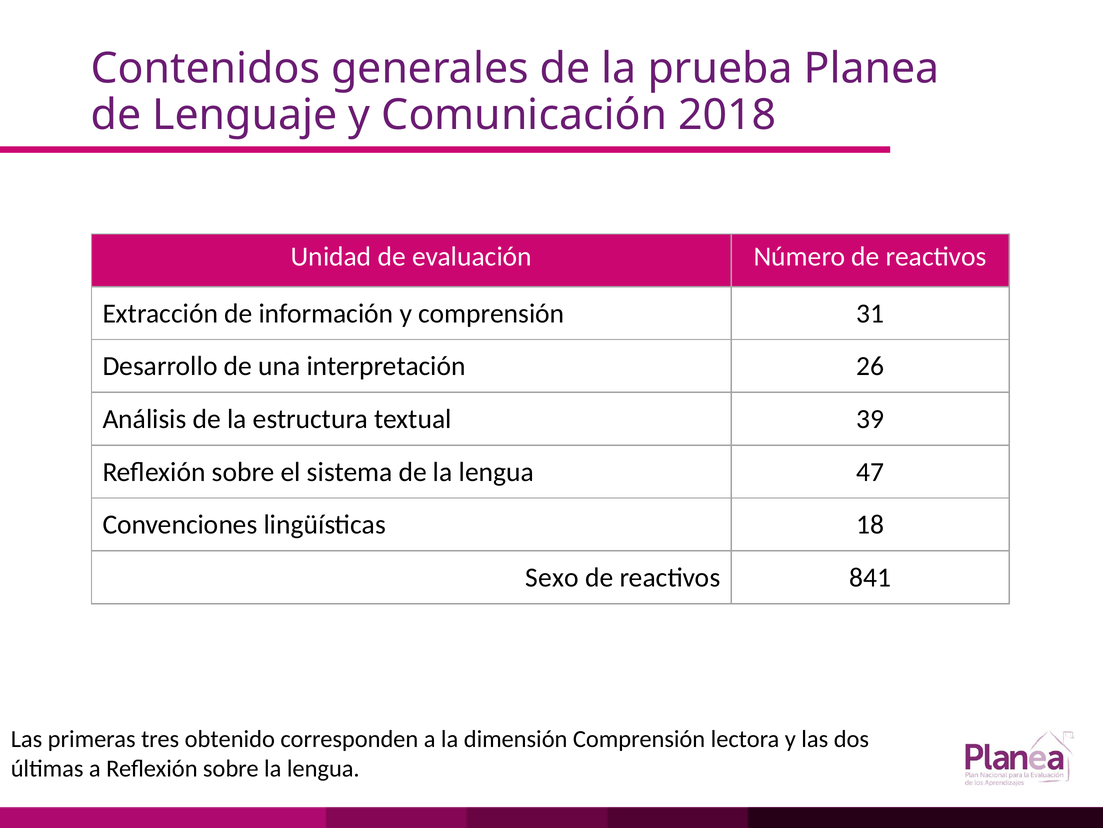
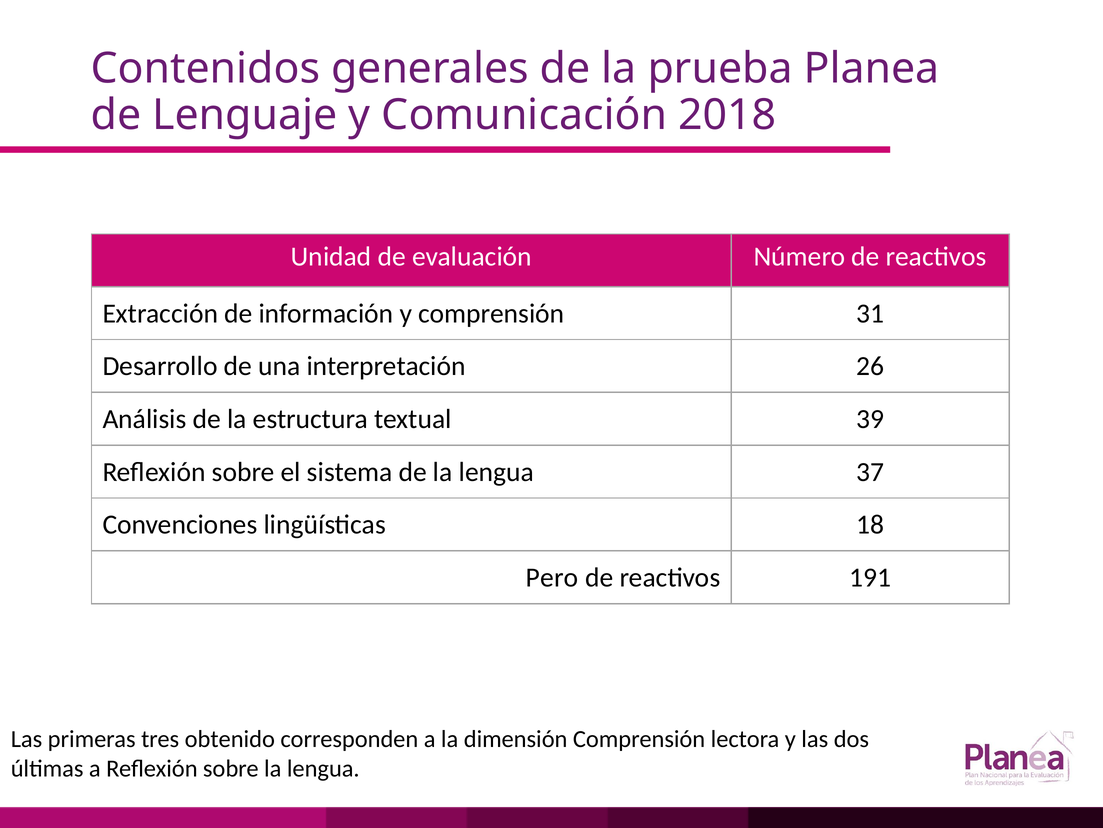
47: 47 -> 37 (870, 472)
Sexo: Sexo -> Pero (552, 577)
841: 841 -> 191 (870, 577)
